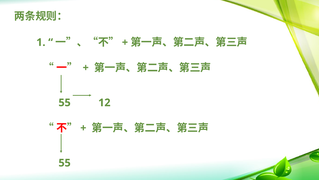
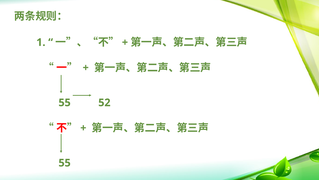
12: 12 -> 52 (104, 102)
